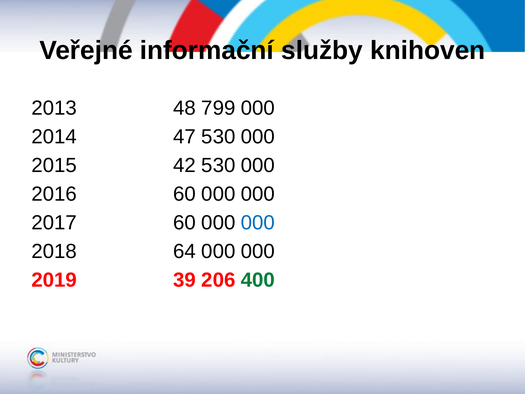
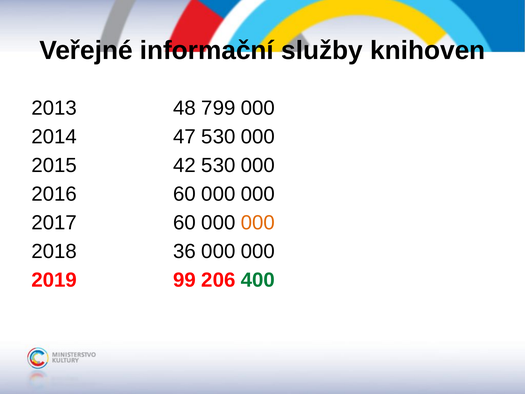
000 colour: blue -> orange (258, 223)
64: 64 -> 36 (184, 251)
39: 39 -> 99 (184, 280)
